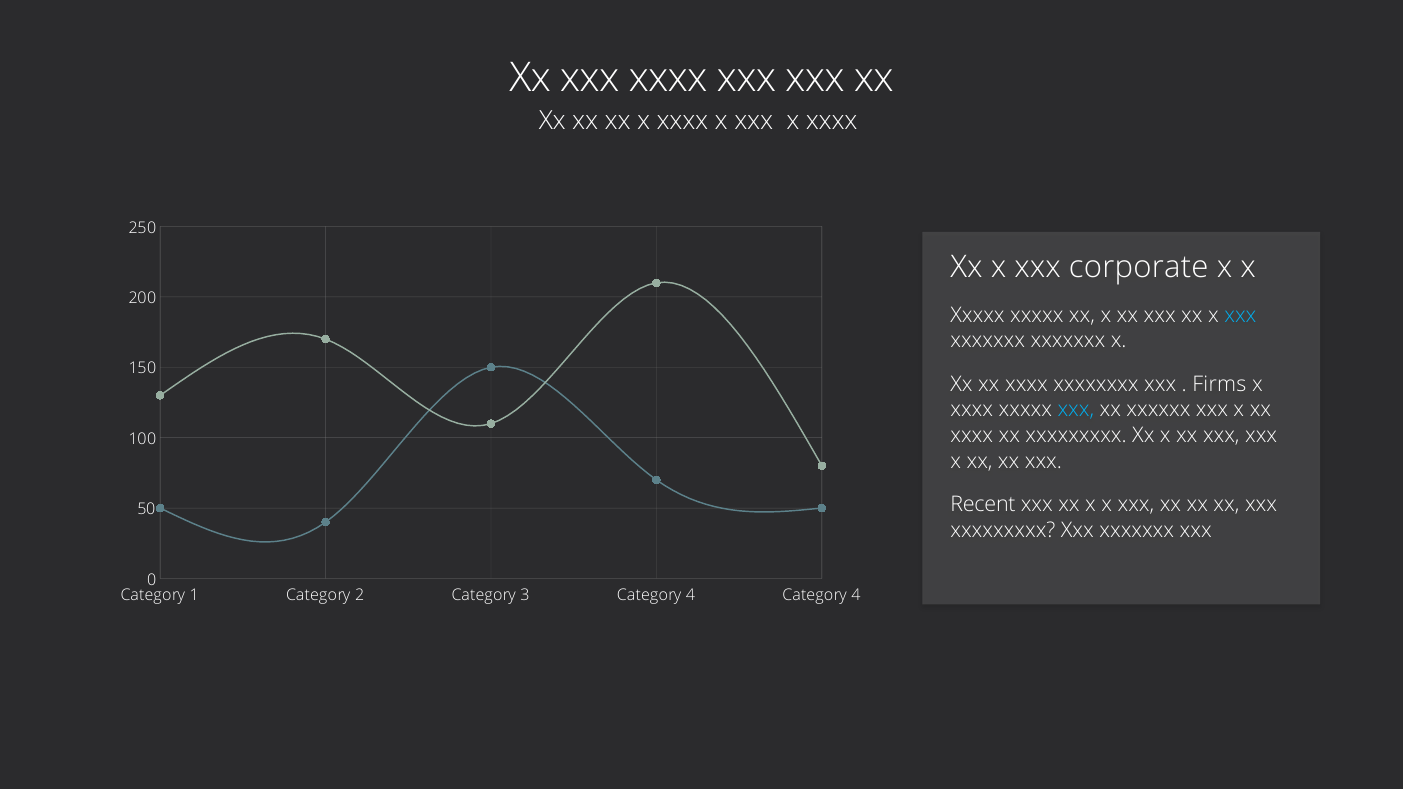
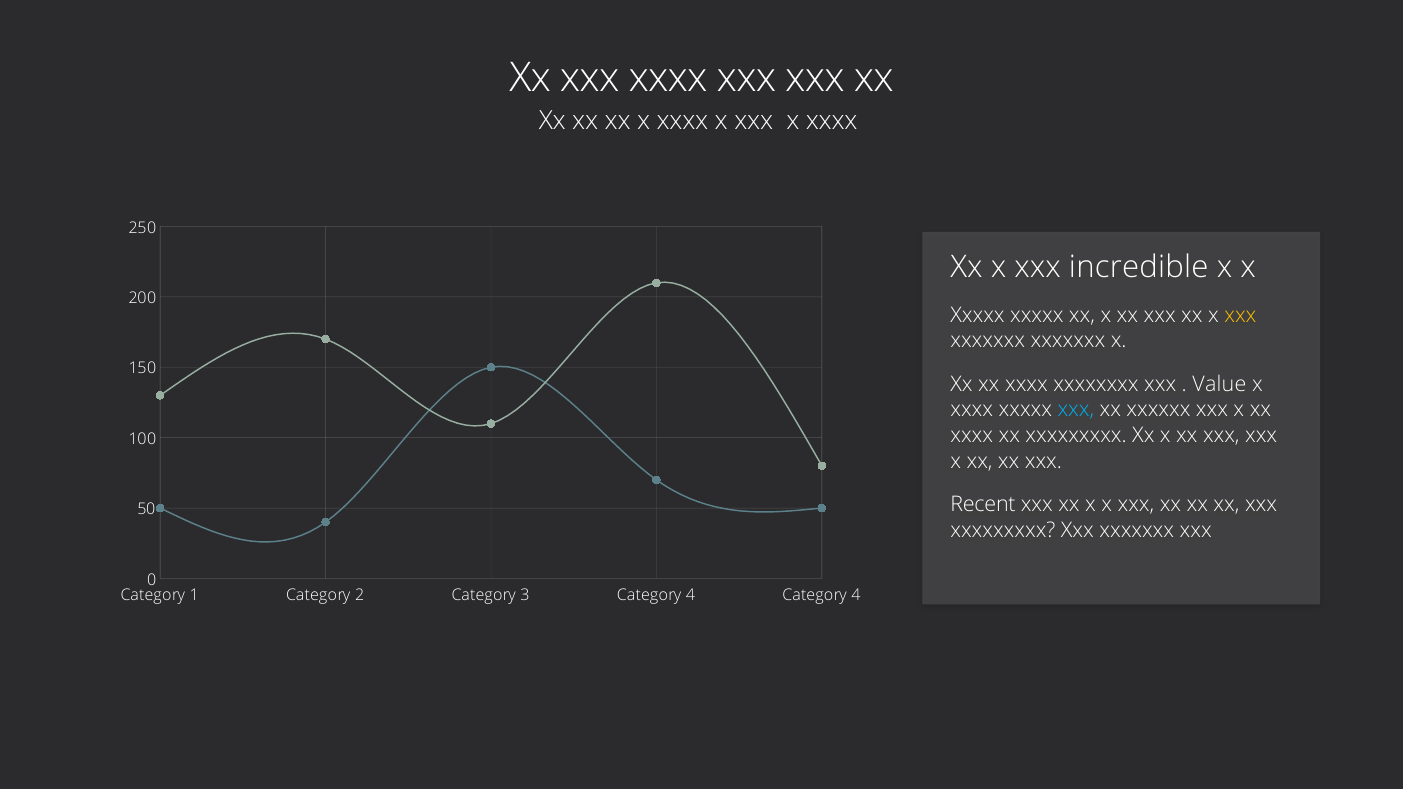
corporate: corporate -> incredible (1139, 267)
xxx colour: light blue -> yellow (1240, 315)
Firms: Firms -> Value (1219, 384)
